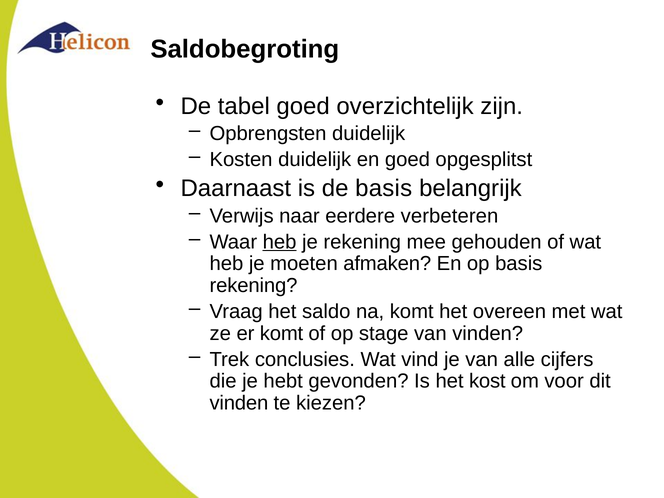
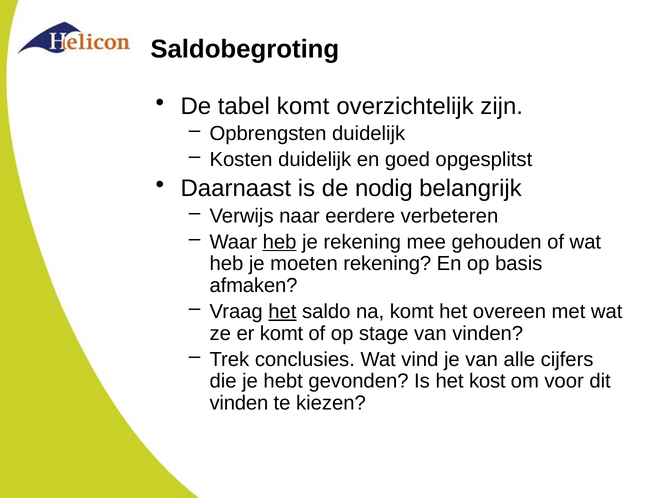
tabel goed: goed -> komt (303, 106)
de basis: basis -> nodig (384, 189)
moeten afmaken: afmaken -> rekening (387, 264)
rekening: rekening -> afmaken (254, 286)
het underline: none -> present (282, 312)
